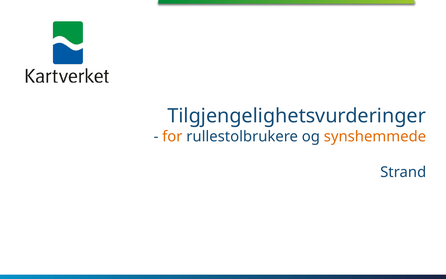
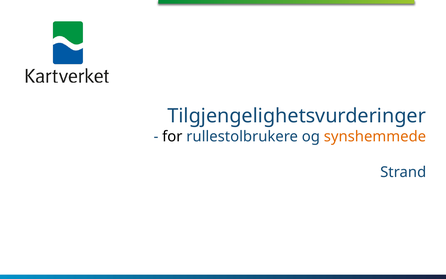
for colour: orange -> black (172, 136)
